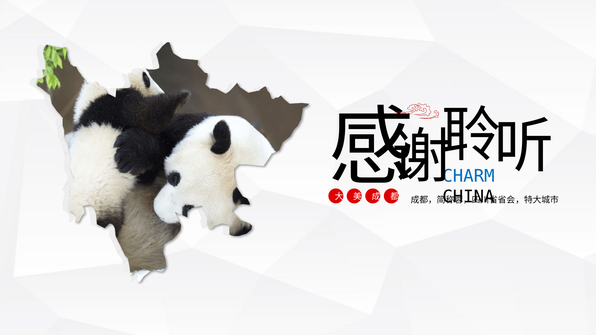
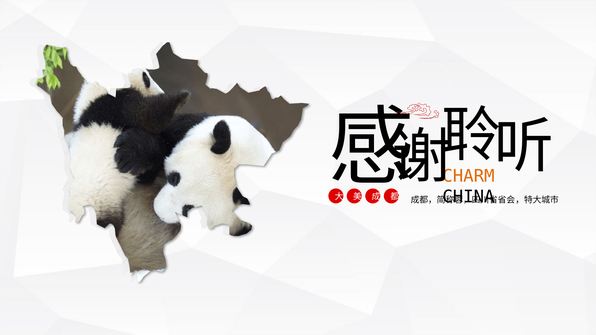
CHARM colour: blue -> orange (468, 176)
